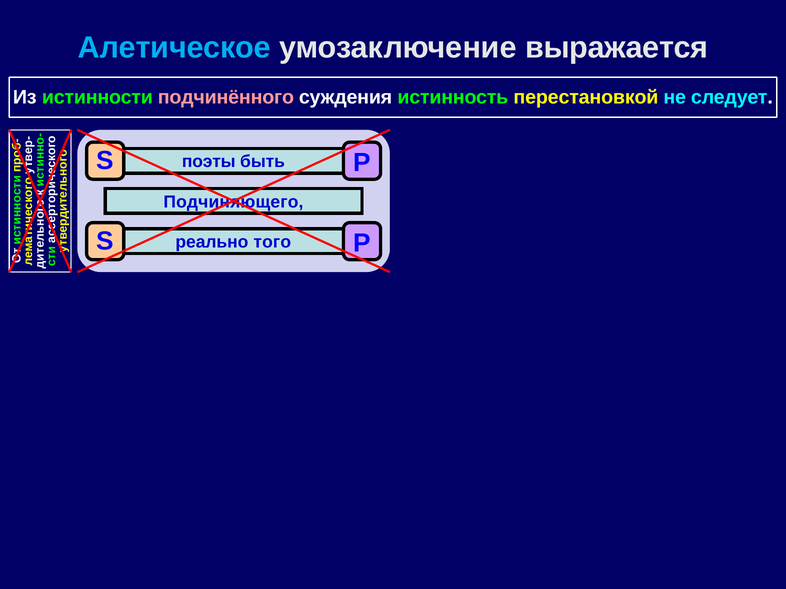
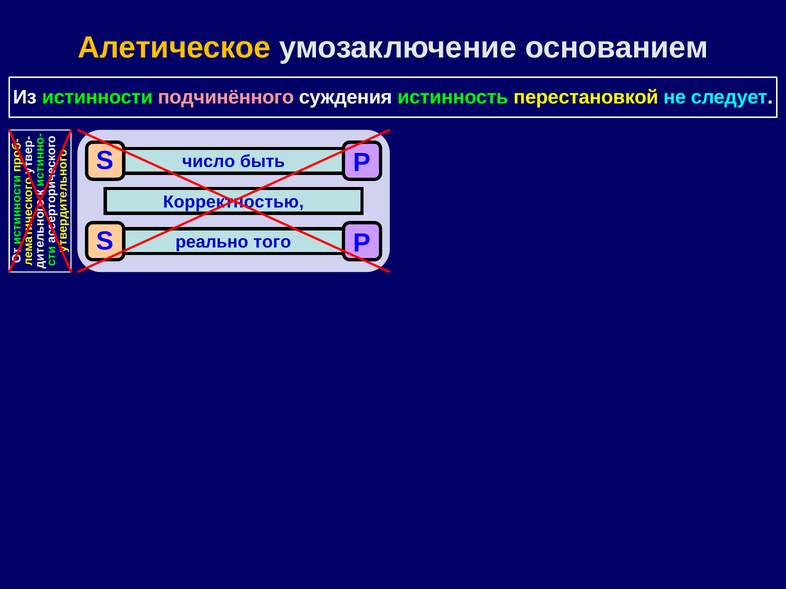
Алетическое colour: light blue -> yellow (174, 48)
выражается: выражается -> основанием (617, 48)
поэты: поэты -> число (209, 162)
Подчиняющего: Подчиняющего -> Корректностью (233, 202)
